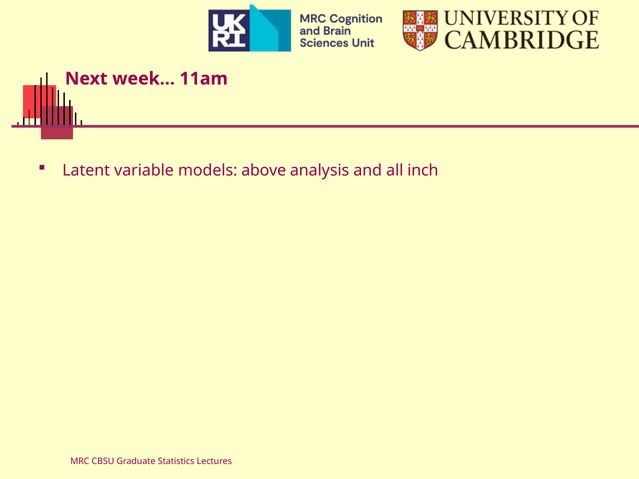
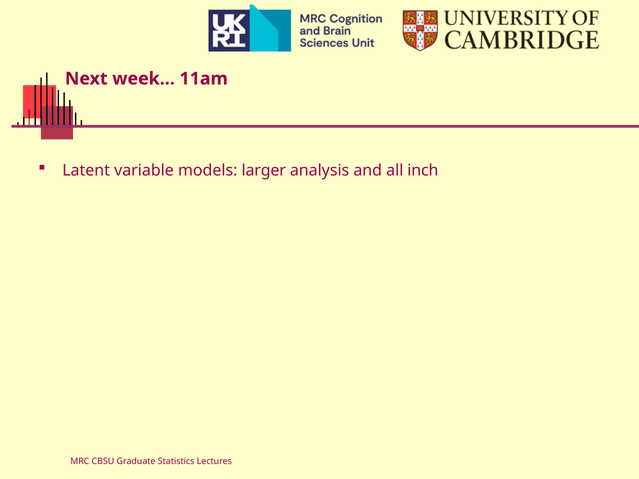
above: above -> larger (264, 170)
